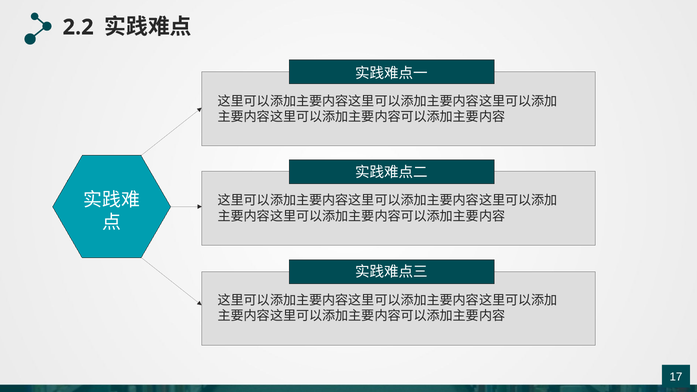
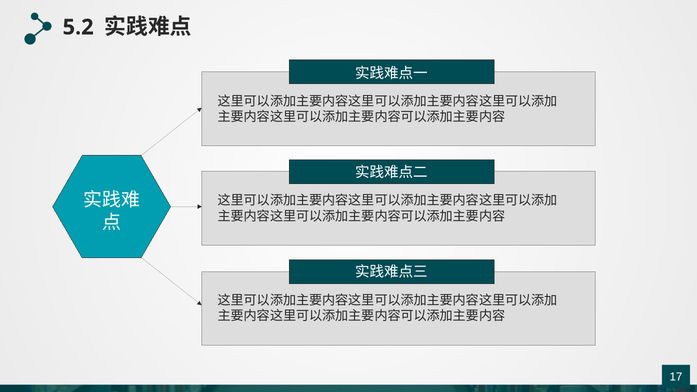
2.2: 2.2 -> 5.2 (78, 27)
